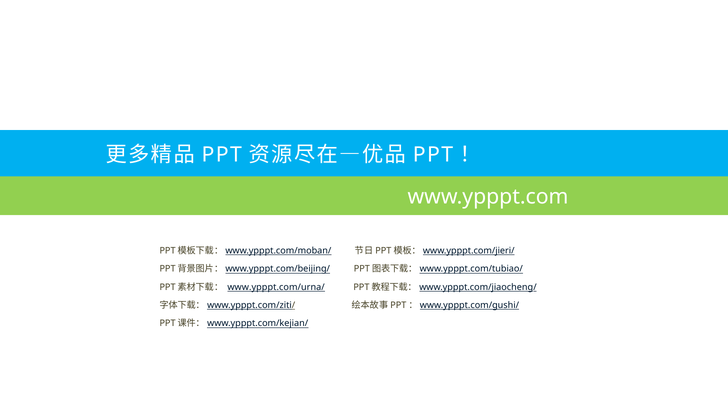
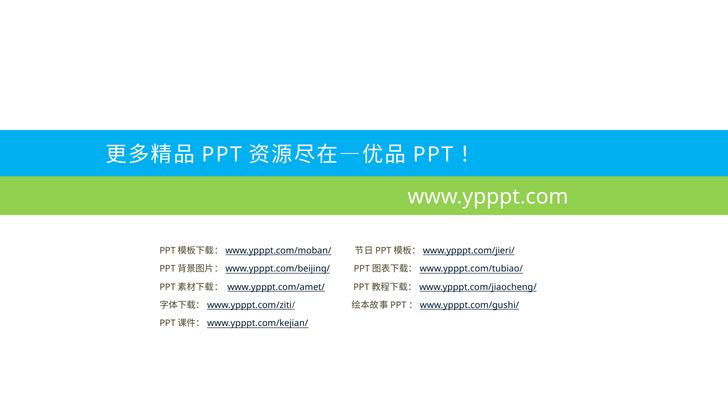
www.ypppt.com/urna/: www.ypppt.com/urna/ -> www.ypppt.com/amet/ (276, 287)
